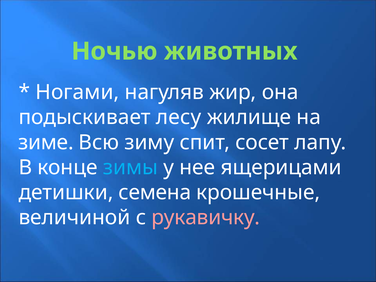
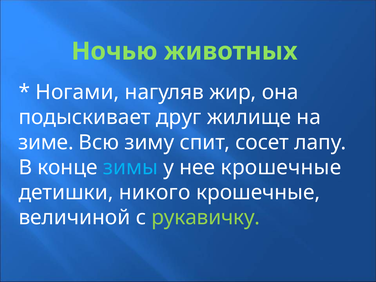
лесу: лесу -> друг (179, 117)
нее ящерицами: ящерицами -> крошечные (281, 167)
семена: семена -> никого (155, 192)
рукавичку colour: pink -> light green (206, 218)
